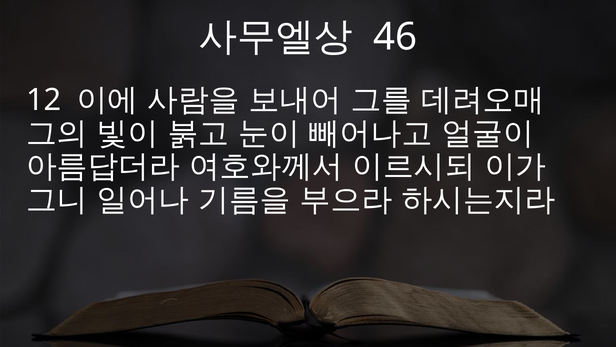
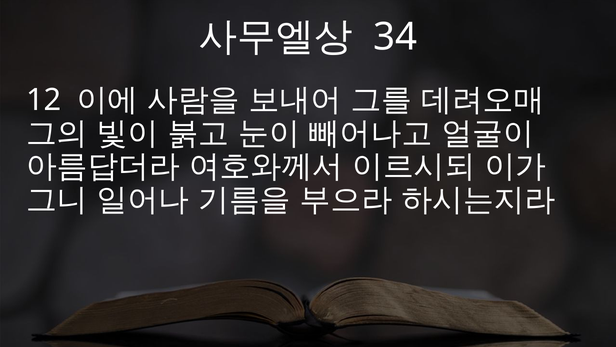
46: 46 -> 34 (395, 37)
